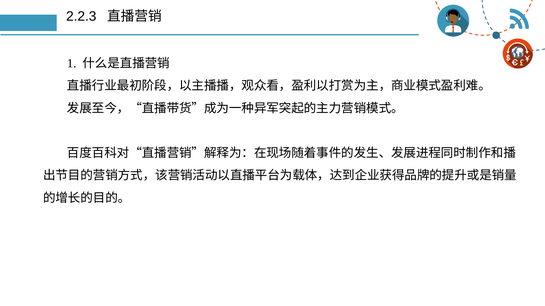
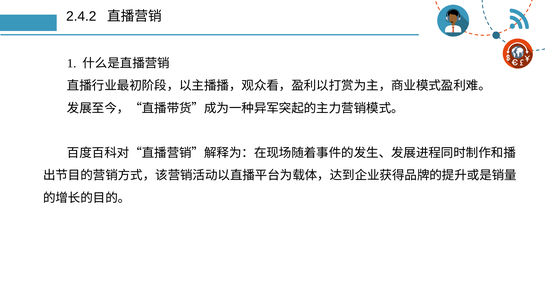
2.2.3: 2.2.3 -> 2.4.2 (81, 16)
